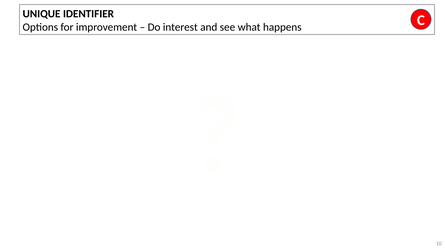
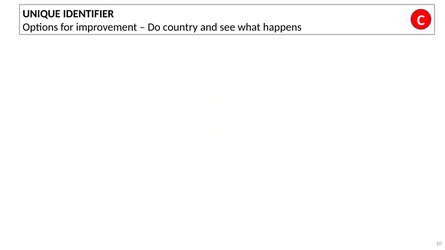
interest: interest -> country (180, 27)
